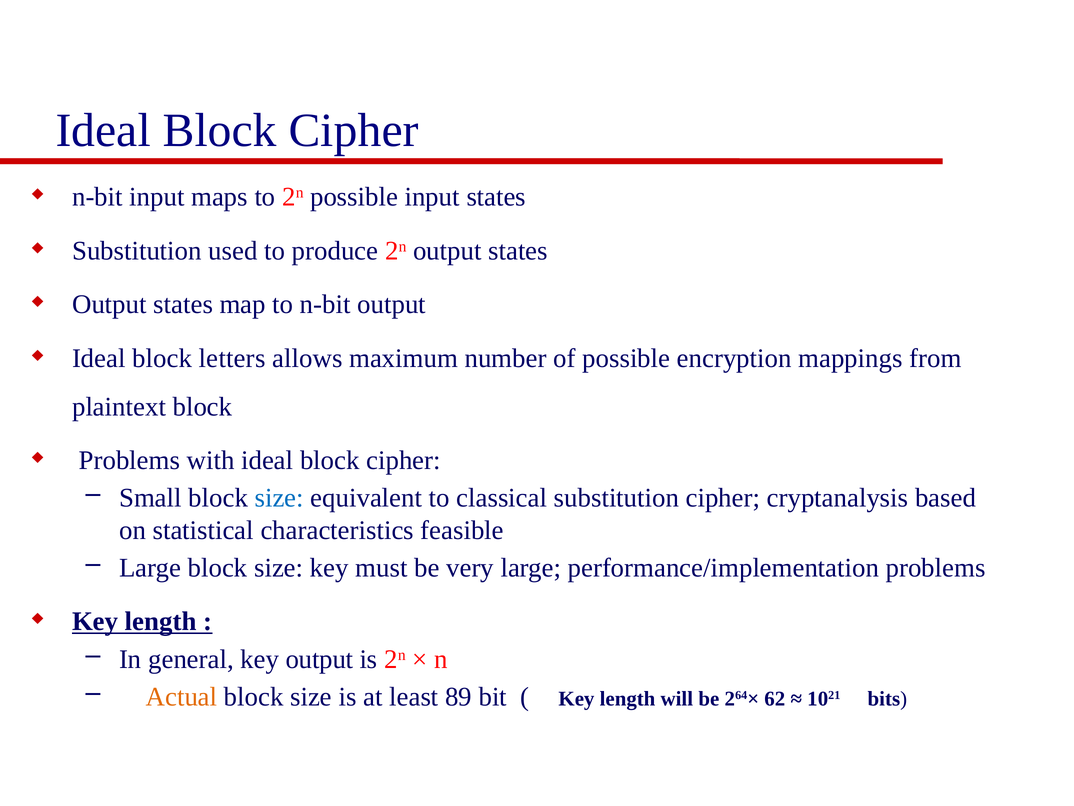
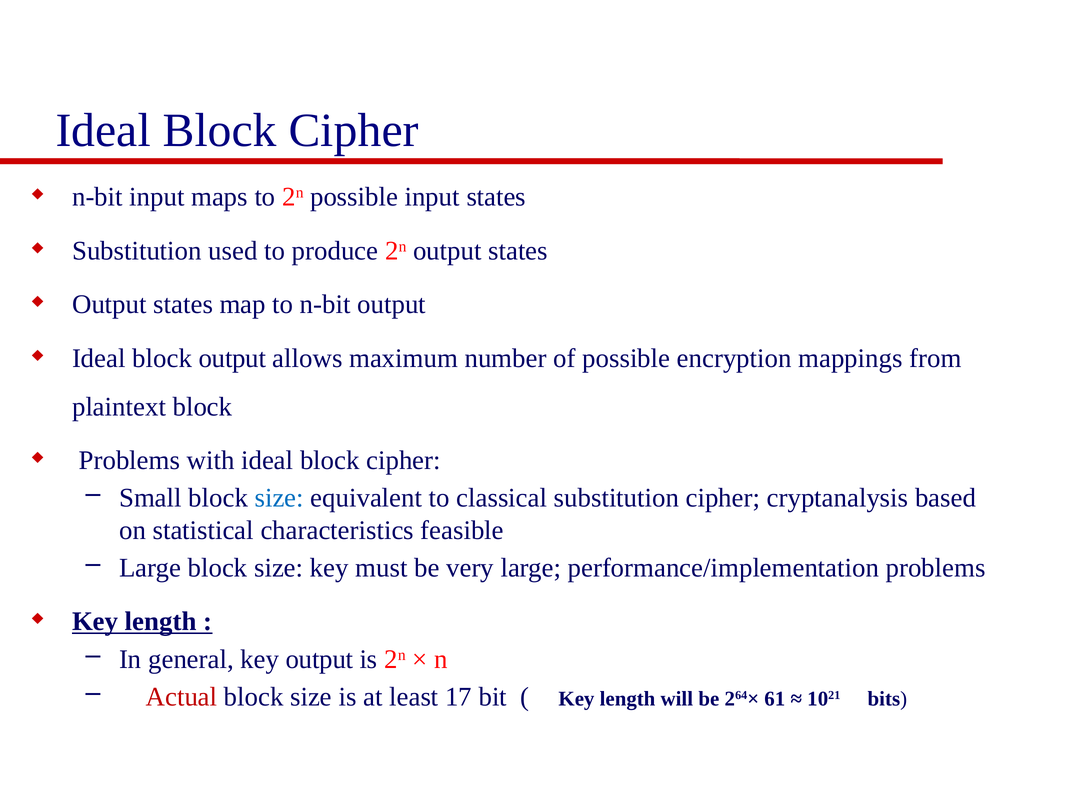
block letters: letters -> output (232, 358)
Actual colour: orange -> red (182, 696)
89: 89 -> 17 (458, 696)
62: 62 -> 61 (775, 698)
